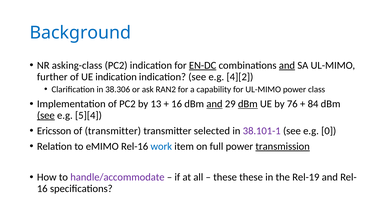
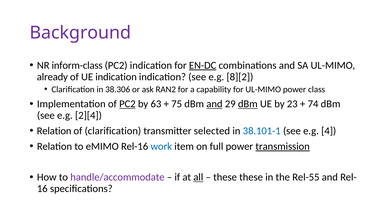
Background colour: blue -> purple (80, 33)
asking-class: asking-class -> inform-class (77, 65)
and underline: present -> none (287, 65)
further: further -> already (52, 77)
4][2: 4][2 -> 8][2 (240, 77)
PC2 underline: none -> present (127, 104)
13: 13 -> 63 (156, 104)
16: 16 -> 75 (177, 104)
76: 76 -> 23 (292, 104)
84: 84 -> 74 (313, 104)
see underline: present -> none (46, 115)
5][4: 5][4 -> 2][4 (88, 115)
Ericsson: Ericsson -> Relation (54, 131)
of transmitter: transmitter -> clarification (113, 131)
38.101-1 colour: purple -> blue (262, 131)
0: 0 -> 4 (329, 131)
all underline: none -> present (198, 177)
Rel-19: Rel-19 -> Rel-55 (306, 177)
